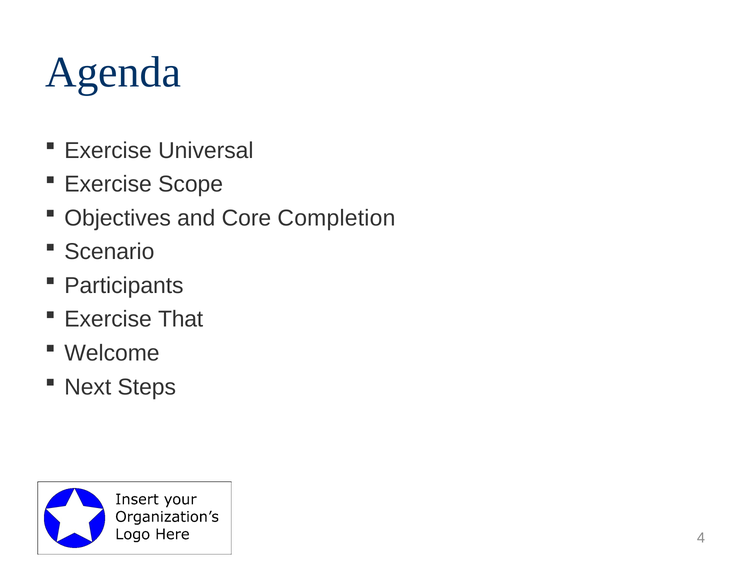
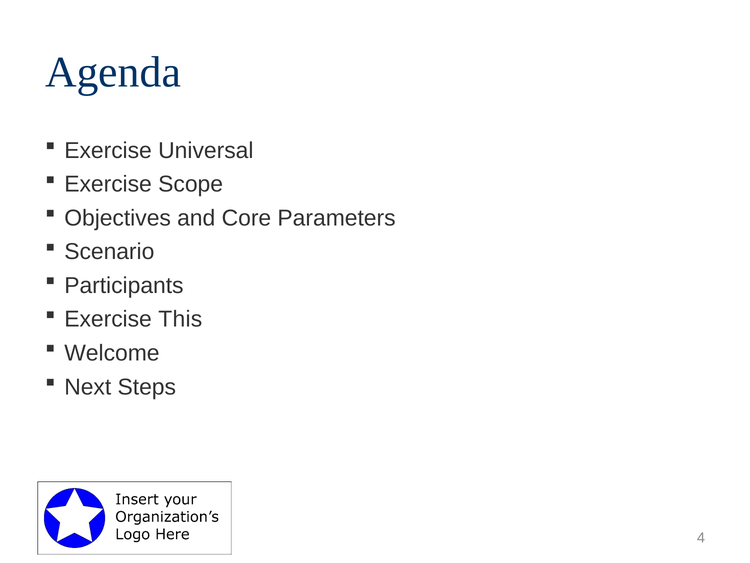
Completion: Completion -> Parameters (337, 218)
That: That -> This (180, 319)
